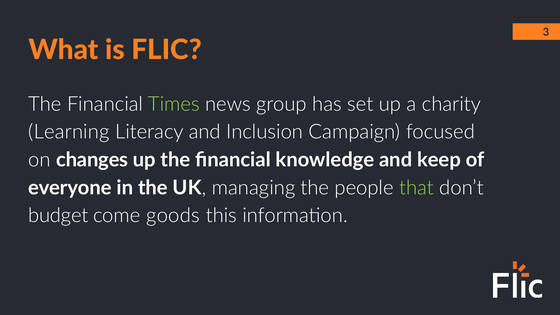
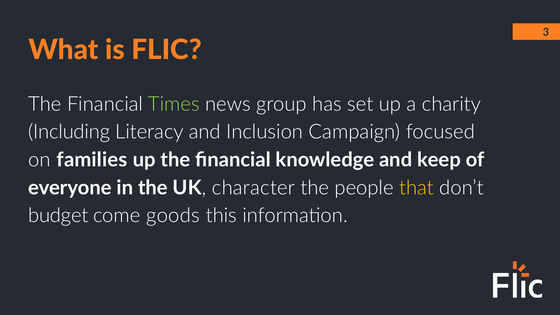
Learning: Learning -> Including (69, 132)
changes: changes -> families (92, 160)
managing: managing -> character (253, 188)
that colour: light green -> yellow (417, 188)
